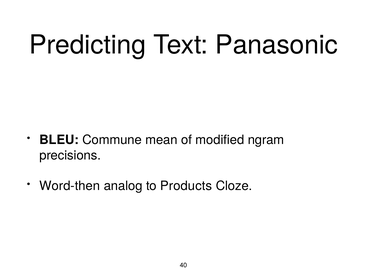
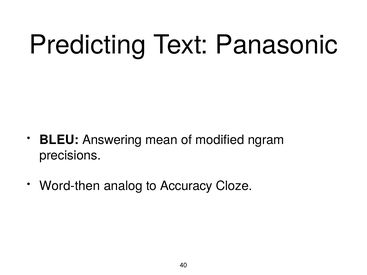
Commune: Commune -> Answering (112, 140)
Products: Products -> Accuracy (186, 186)
